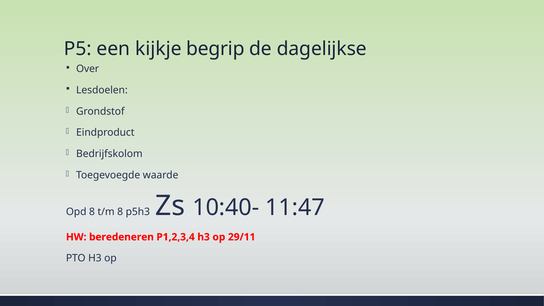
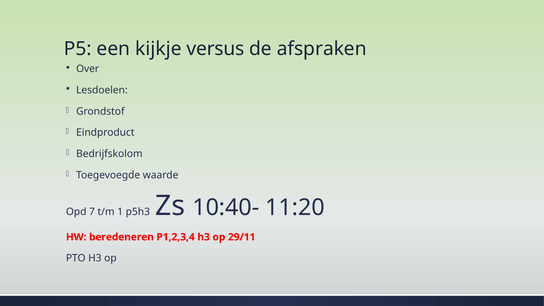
begrip: begrip -> versus (215, 49)
dagelijkse: dagelijkse -> afspraken (322, 49)
Opd 8: 8 -> 7 (92, 212)
t/m 8: 8 -> 1 (120, 212)
11:47: 11:47 -> 11:20 (295, 208)
